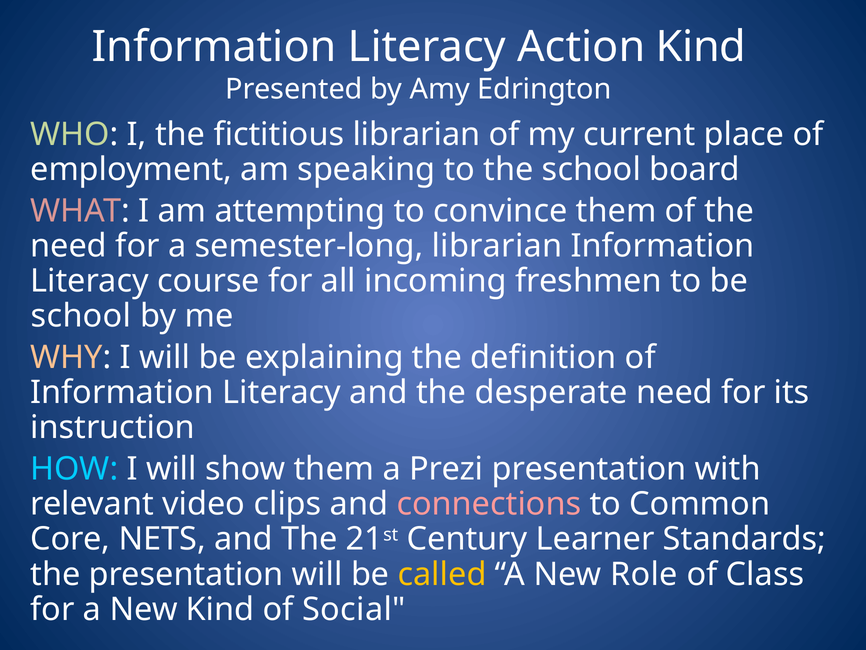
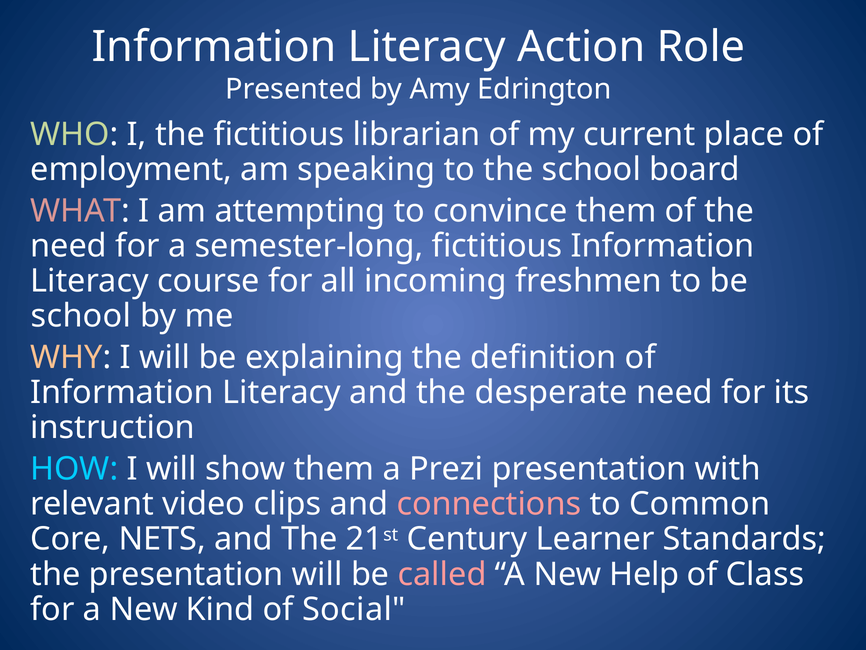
Action Kind: Kind -> Role (701, 47)
semester-long librarian: librarian -> fictitious (497, 246)
called colour: yellow -> pink (442, 574)
Role: Role -> Help (644, 574)
